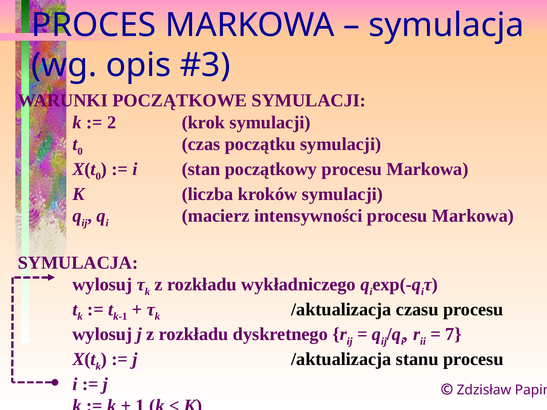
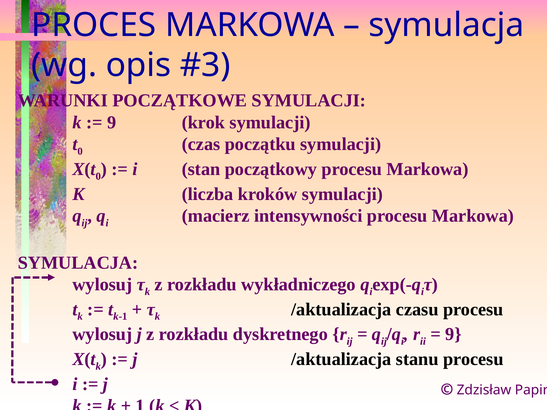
2: 2 -> 9 (112, 123)
7: 7 -> 9 (453, 334)
